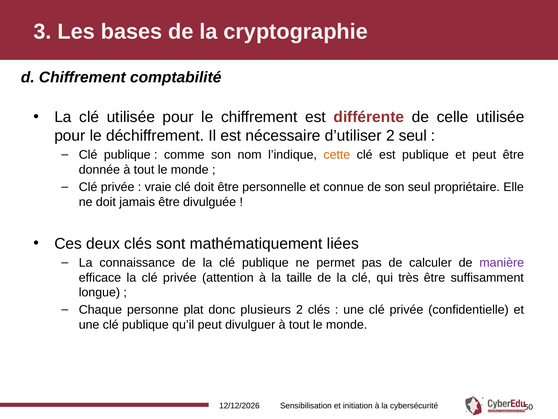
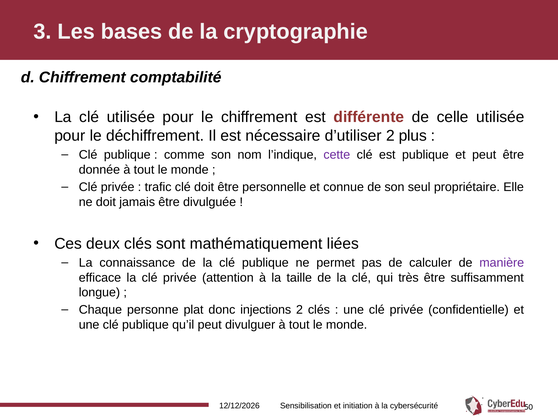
2 seul: seul -> plus (413, 136)
cette colour: orange -> purple (337, 155)
vraie: vraie -> trafic (158, 187)
plusieurs: plusieurs -> injections (266, 310)
